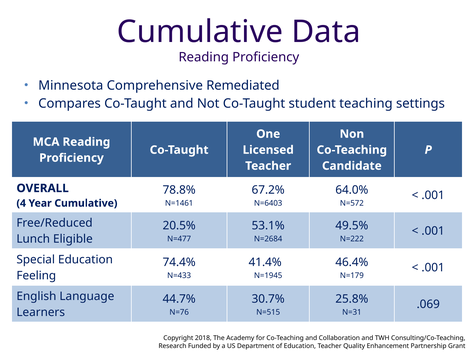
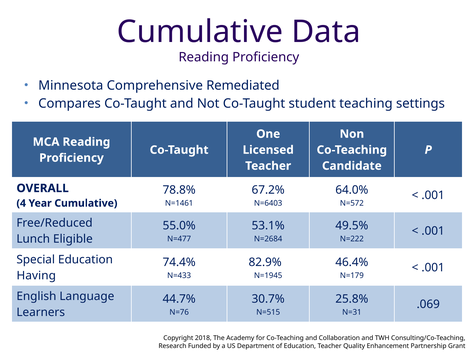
20.5%: 20.5% -> 55.0% (179, 226)
41.4%: 41.4% -> 82.9% (265, 263)
Feeling: Feeling -> Having (36, 276)
